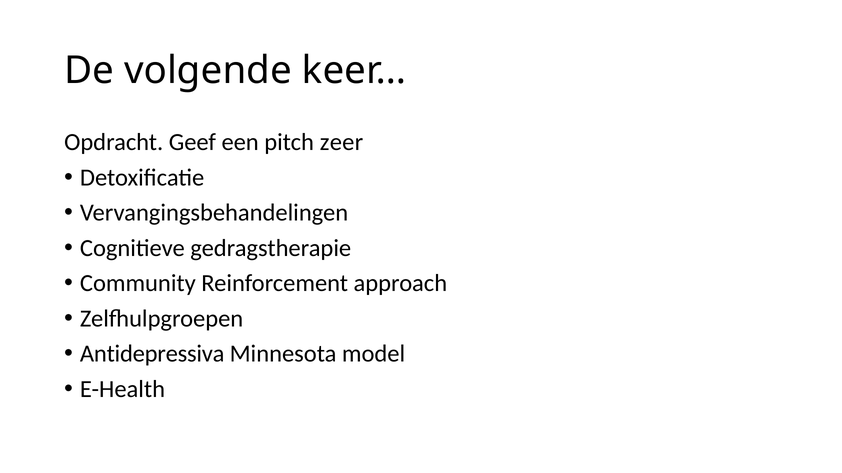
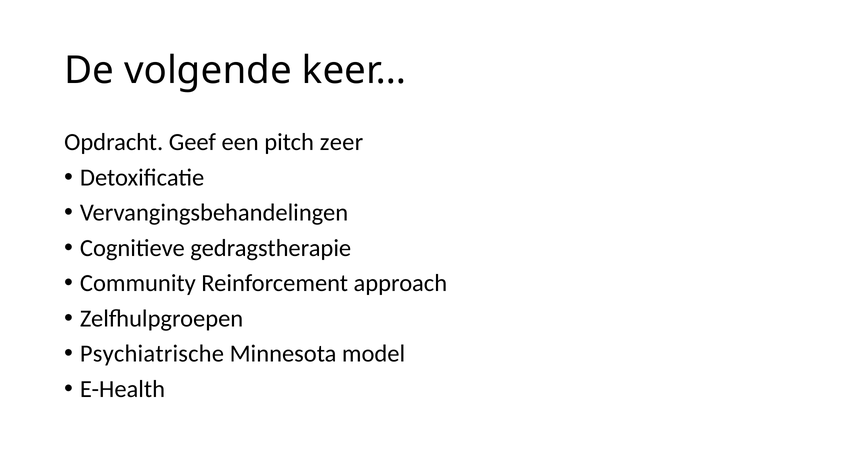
Antidepressiva: Antidepressiva -> Psychiatrische (152, 354)
